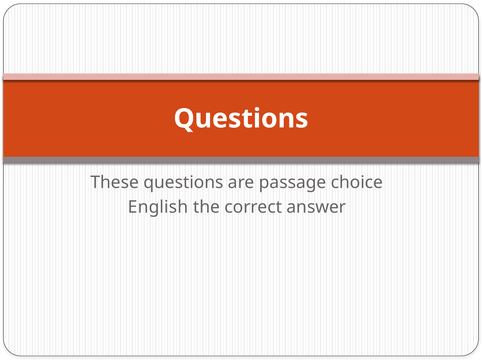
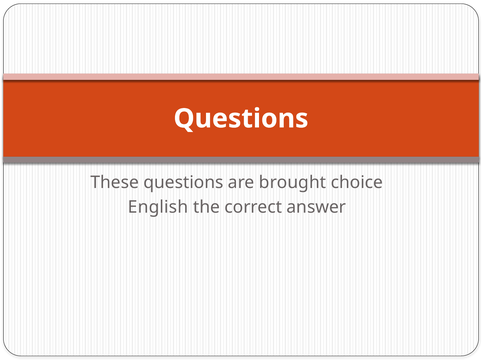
passage: passage -> brought (293, 183)
